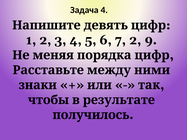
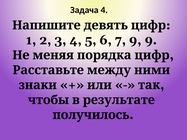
7 2: 2 -> 9 (135, 40)
